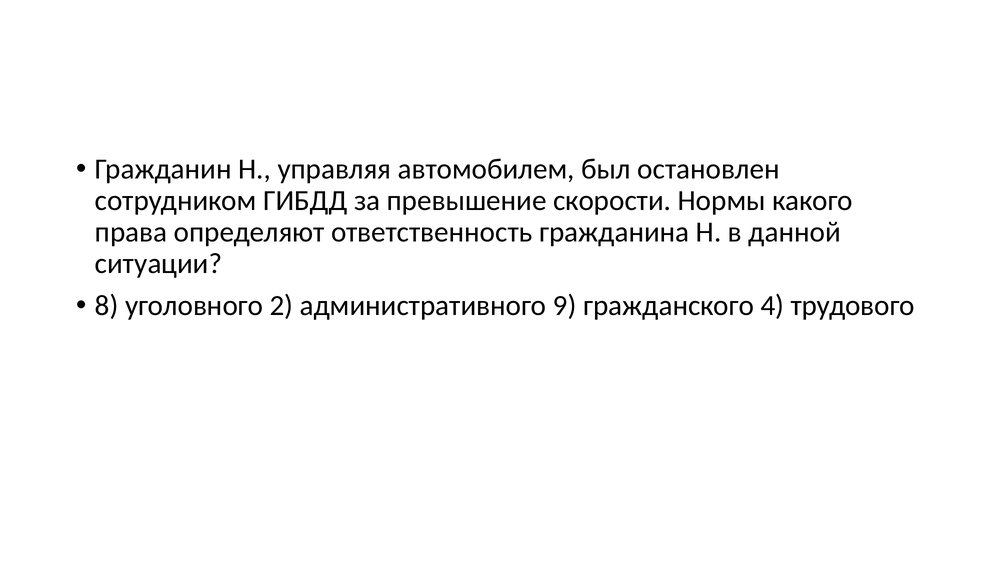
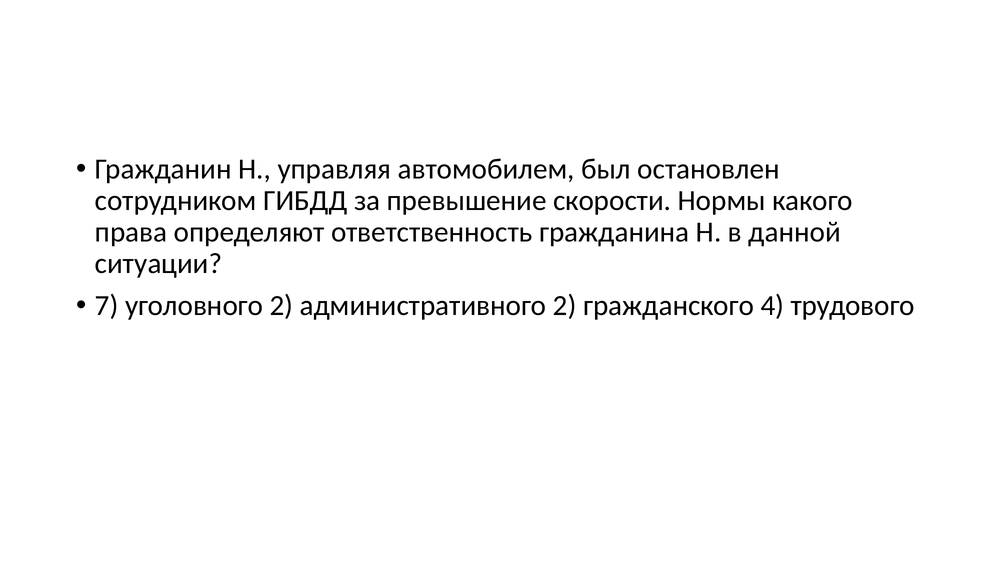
8: 8 -> 7 (107, 306)
административного 9: 9 -> 2 (565, 306)
